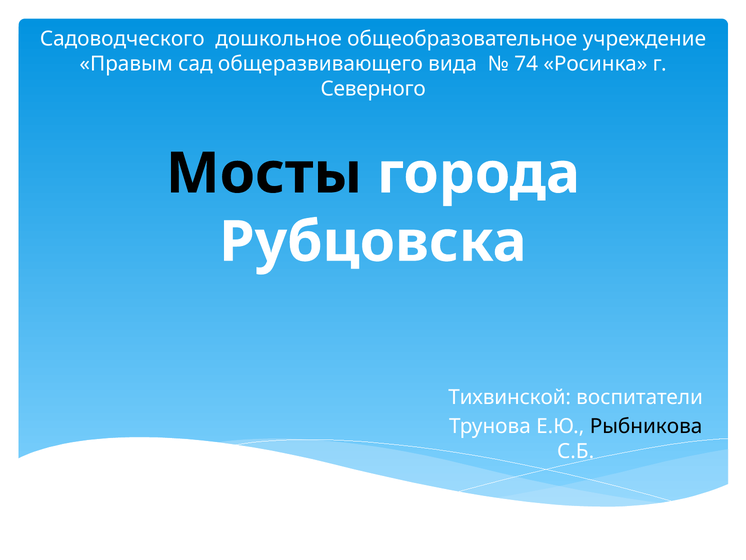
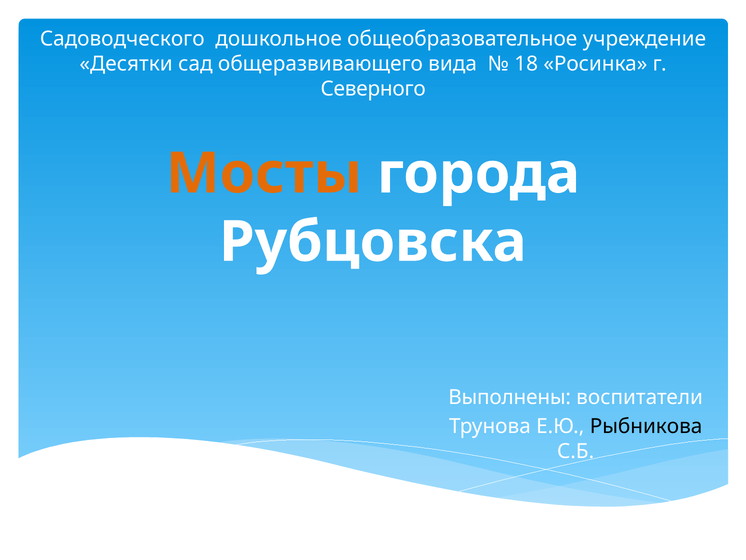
Правым: Правым -> Десятки (126, 64)
74: 74 -> 18 (526, 64)
Мосты colour: black -> orange (264, 173)
Тихвинской: Тихвинской -> Выполнены (510, 397)
